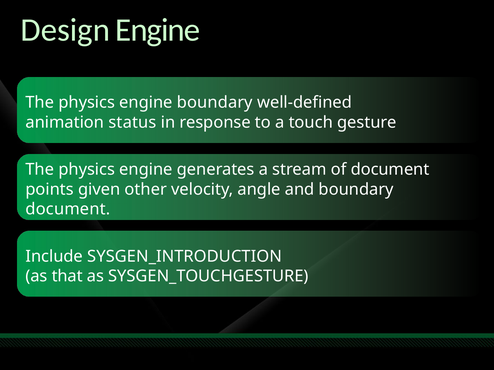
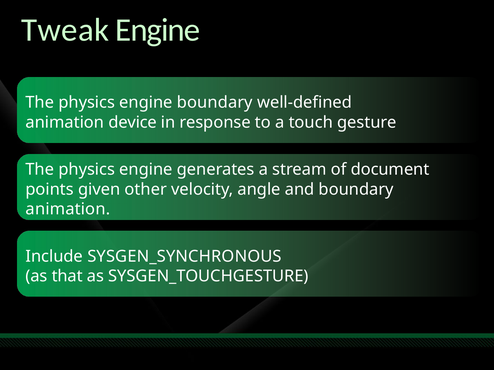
Design: Design -> Tweak (65, 30)
status: status -> device (133, 122)
document: document -> animation (68, 209)
SYSGEN_INTRODUCTION: SYSGEN_INTRODUCTION -> SYSGEN_SYNCHRONOUS (184, 257)
